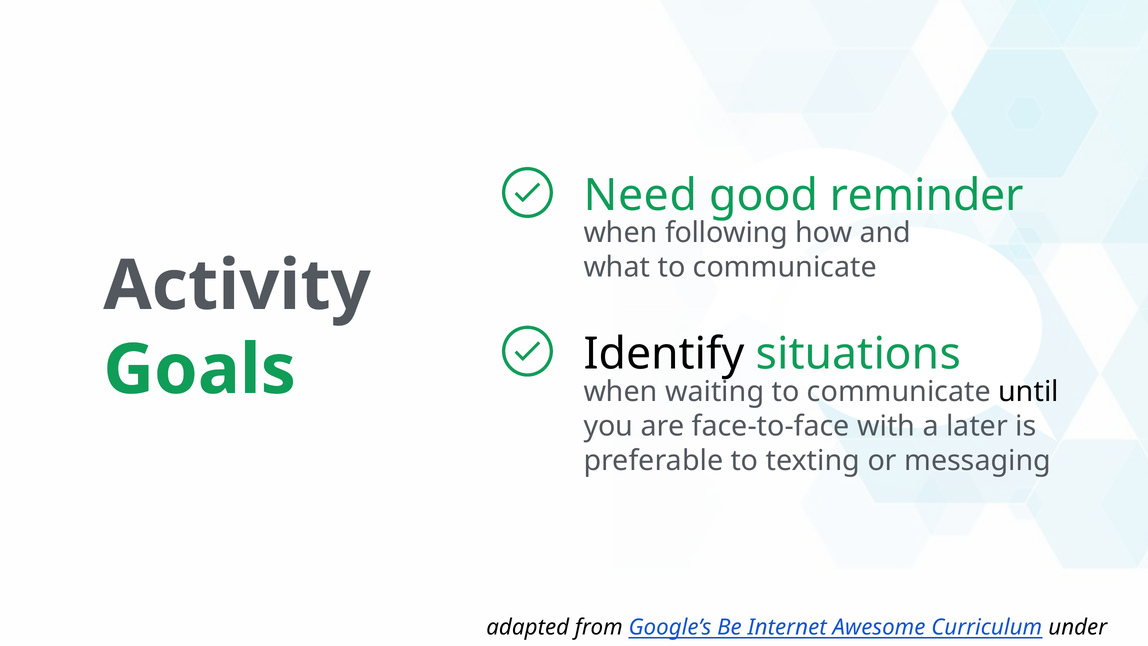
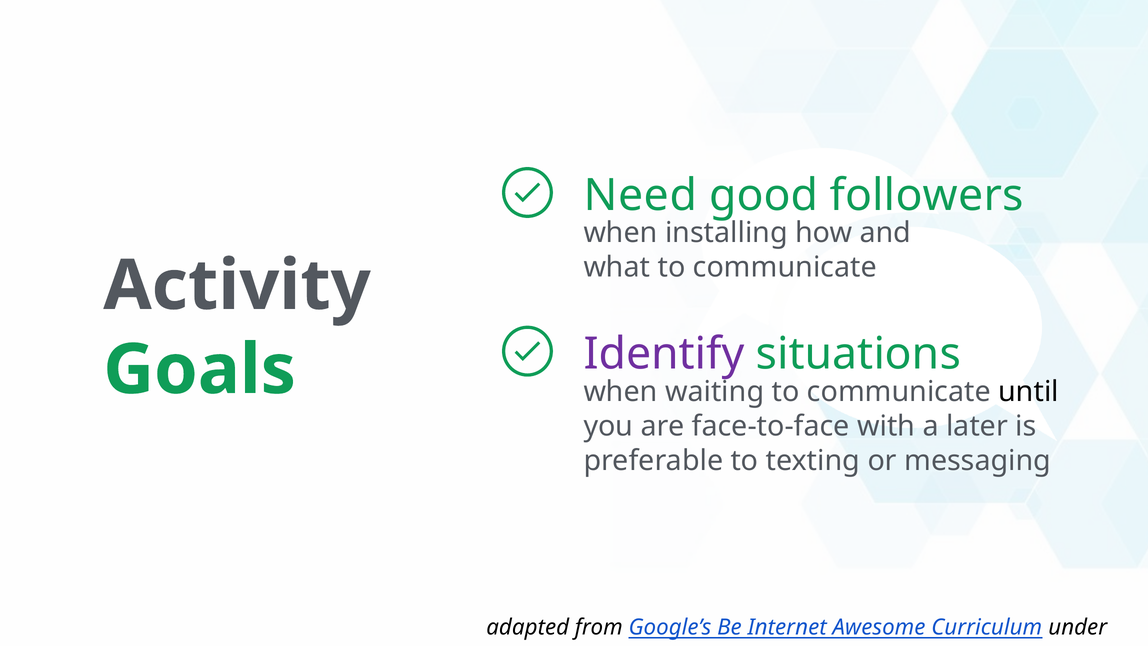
reminder: reminder -> followers (927, 196)
following: following -> installing (726, 233)
Identify colour: black -> purple (664, 354)
